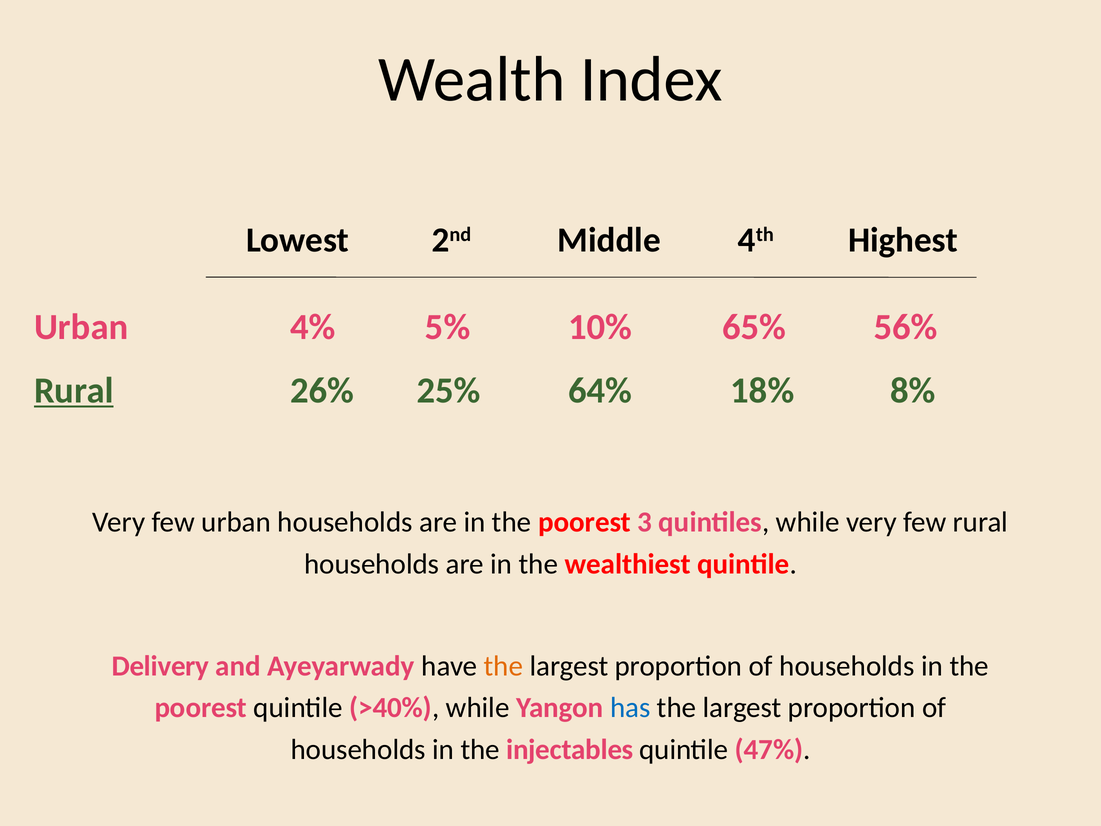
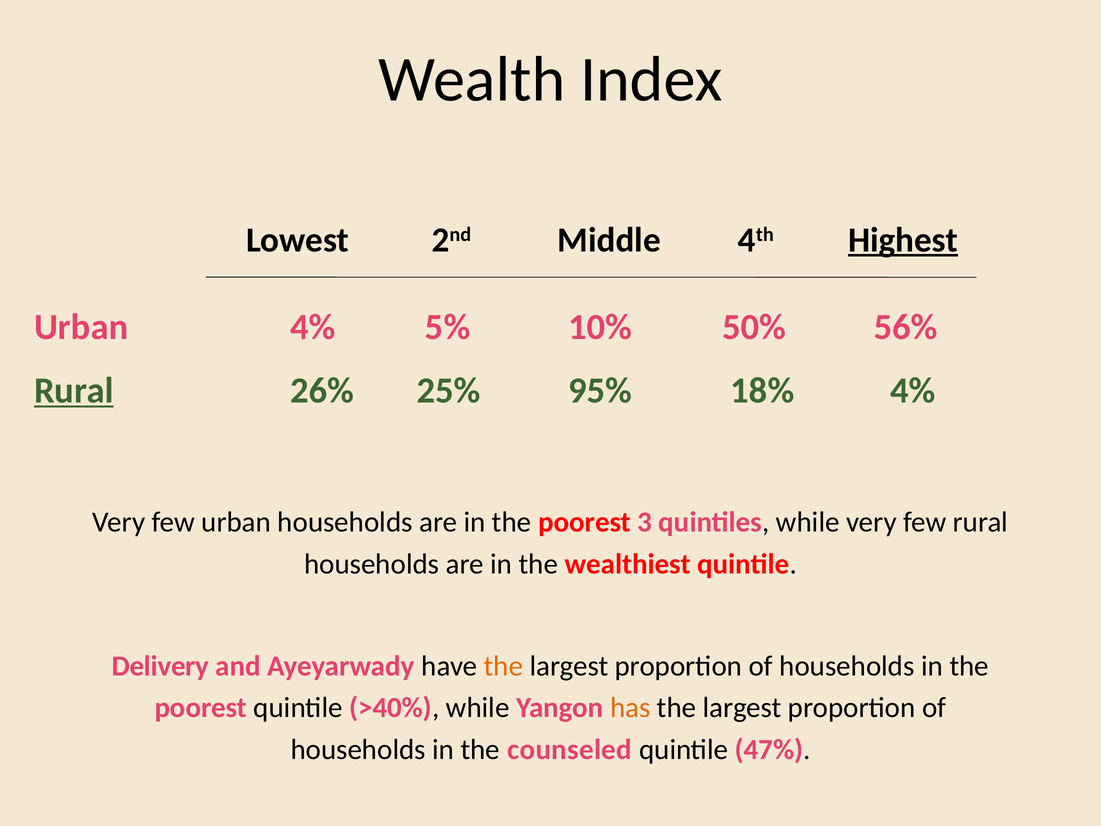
Highest underline: none -> present (903, 240)
65%: 65% -> 50% (754, 327)
64%: 64% -> 95% (600, 391)
18% 8%: 8% -> 4% (913, 391)
has colour: blue -> orange (630, 708)
injectables: injectables -> counseled (570, 749)
